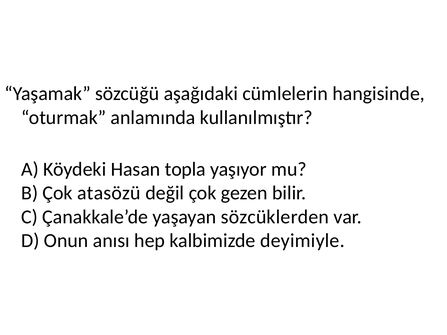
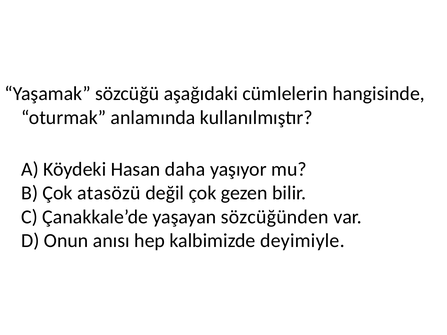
topla: topla -> daha (185, 169)
sözcüklerden: sözcüklerden -> sözcüğünden (275, 217)
